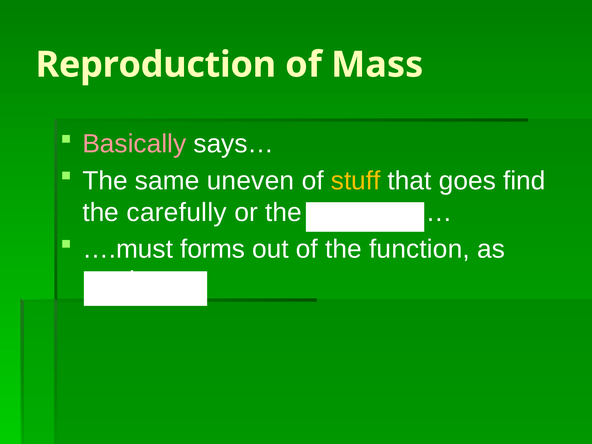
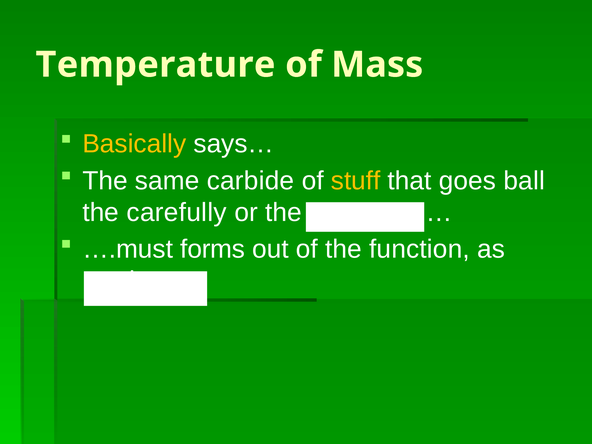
Reproduction: Reproduction -> Temperature (155, 65)
Basically colour: pink -> yellow (134, 144)
uneven: uneven -> carbide (250, 181)
find: find -> ball (524, 181)
